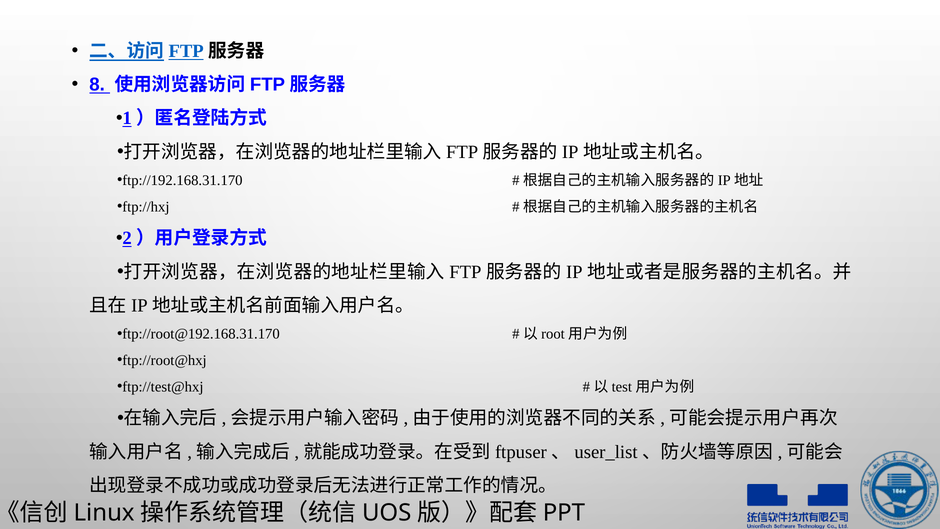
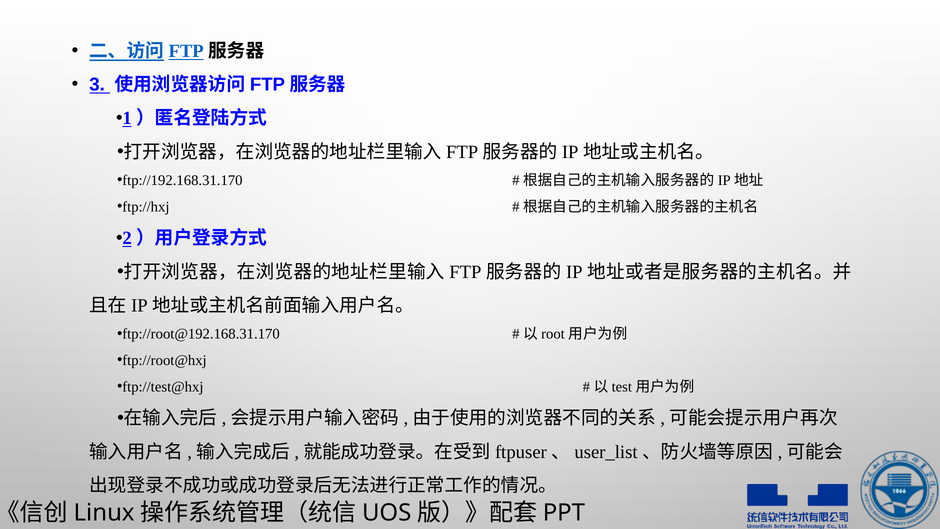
8: 8 -> 3 (97, 85)
